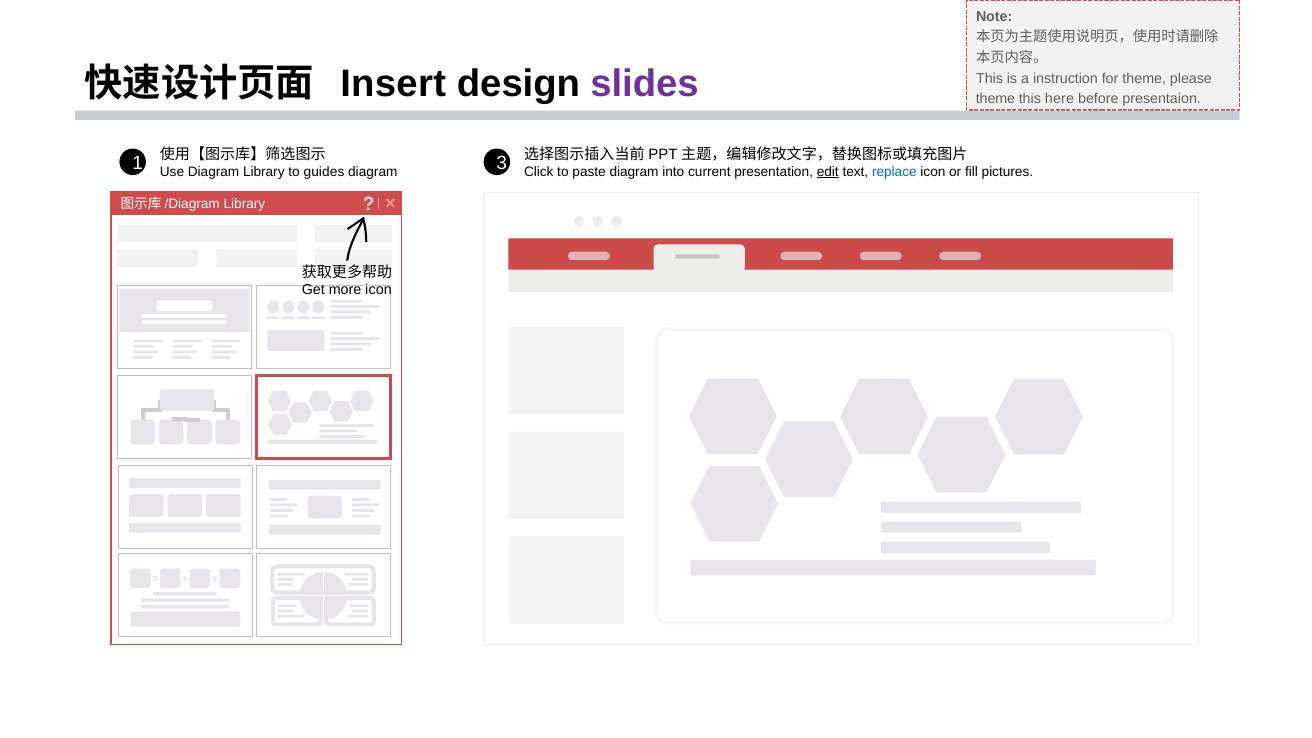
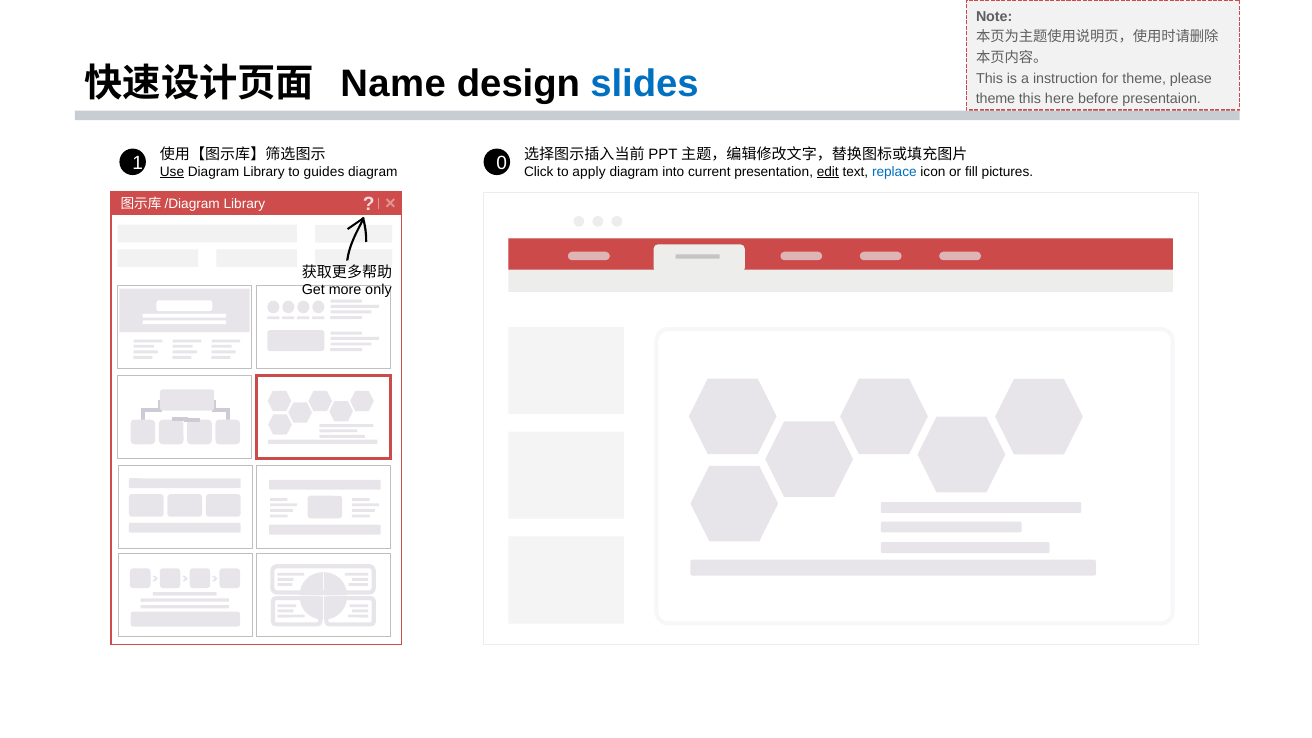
Insert: Insert -> Name (393, 84)
slides colour: purple -> blue (645, 84)
3: 3 -> 0 (502, 163)
Use underline: none -> present (172, 172)
paste: paste -> apply (589, 172)
more icon: icon -> only (379, 290)
